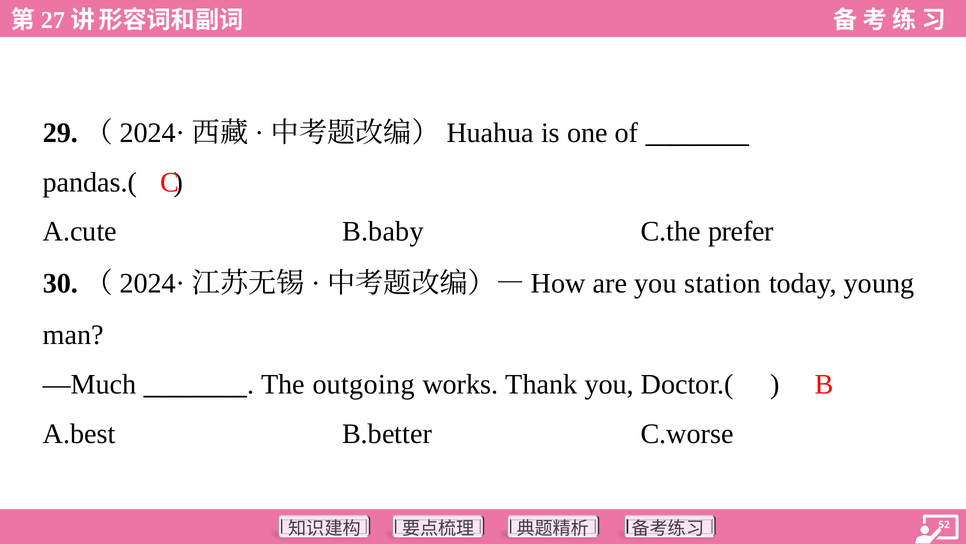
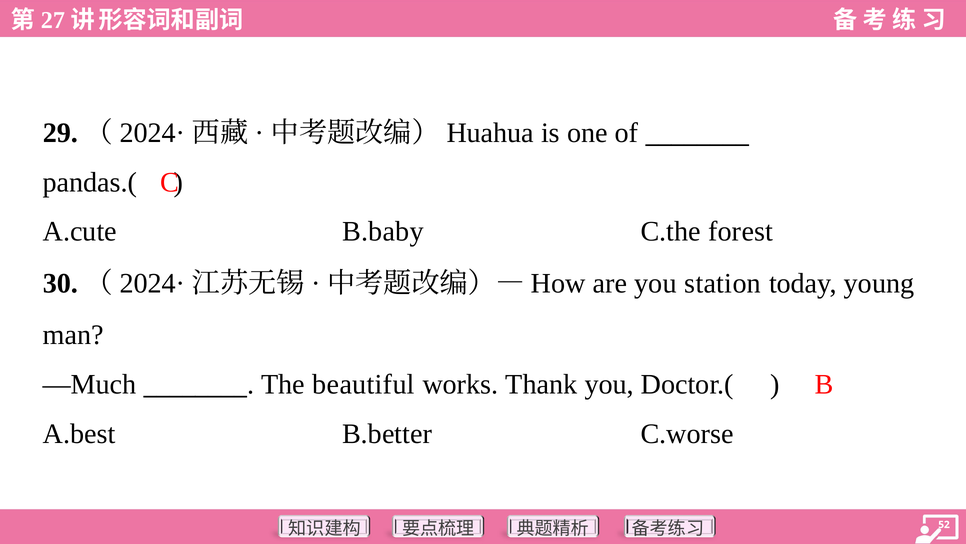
prefer: prefer -> forest (741, 231)
outgoing: outgoing -> beautiful (364, 384)
